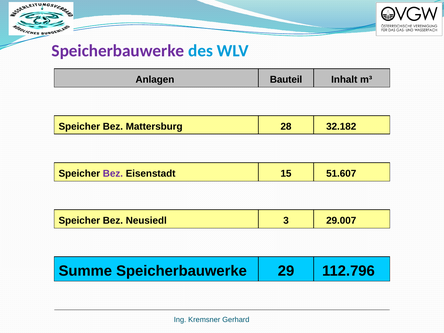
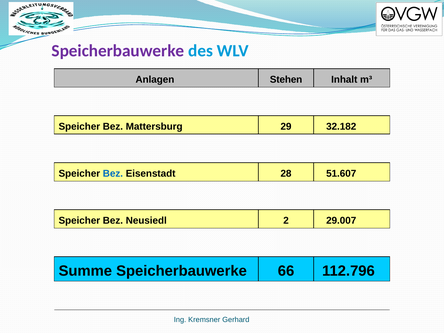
Bauteil: Bauteil -> Stehen (286, 80)
28: 28 -> 29 (286, 127)
Bez colour: purple -> blue (113, 174)
15: 15 -> 28 (286, 174)
3: 3 -> 2 (286, 221)
29: 29 -> 66 (286, 271)
